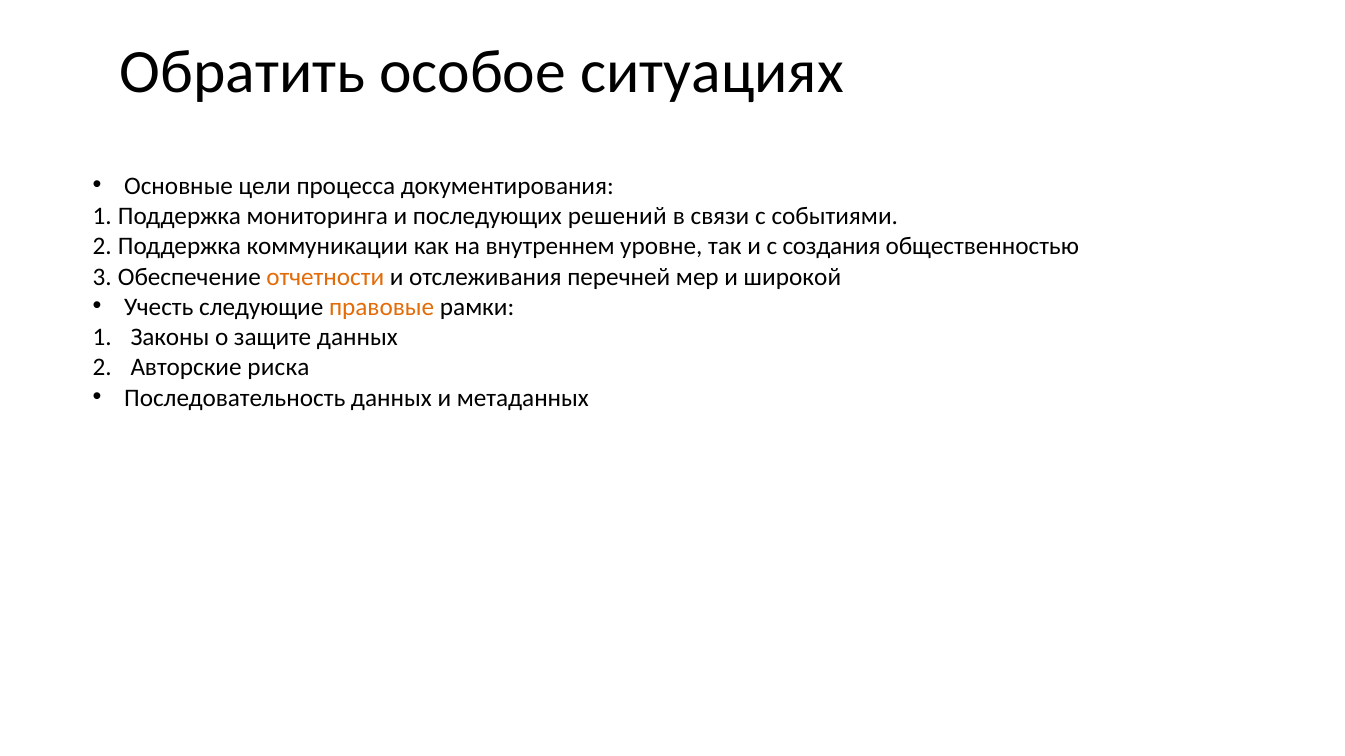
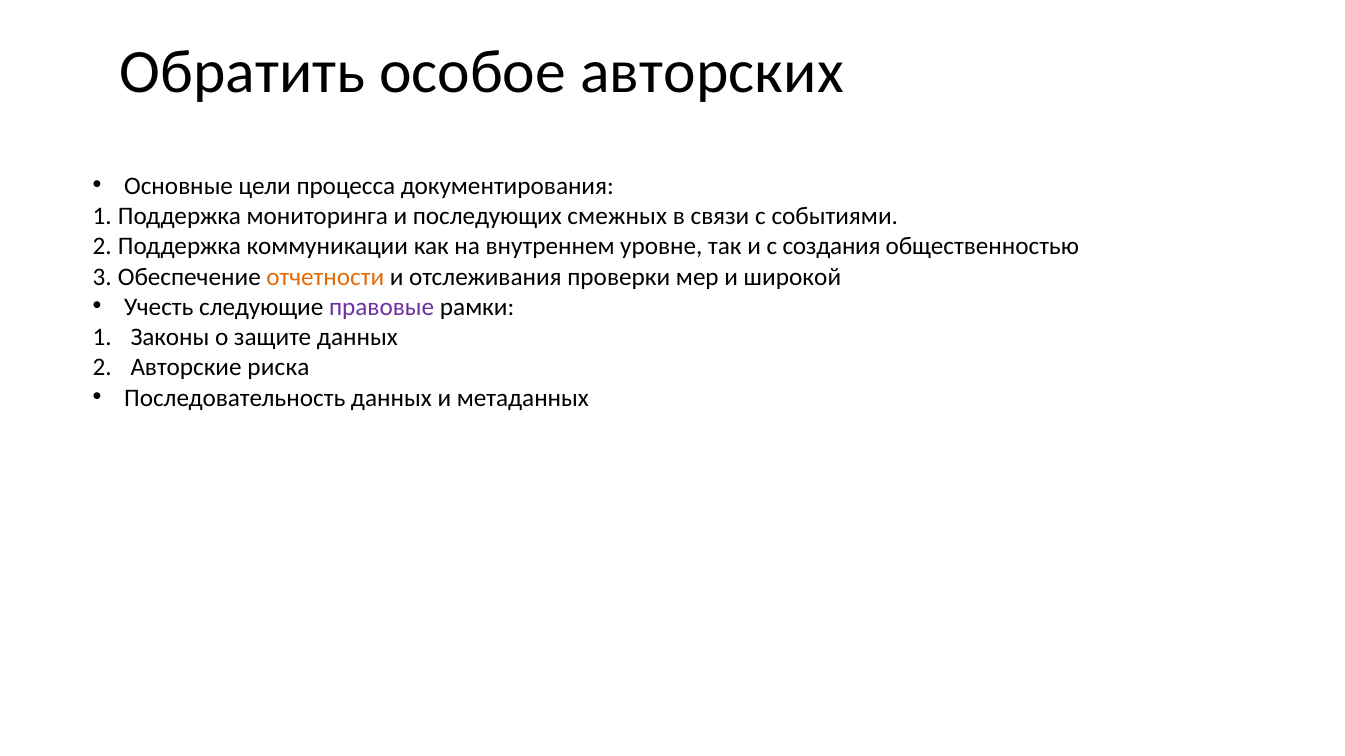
ситуациях: ситуациях -> авторских (712, 72)
решений: решений -> смежных (617, 216)
перечней: перечней -> проверки (619, 277)
правовые colour: orange -> purple (382, 307)
